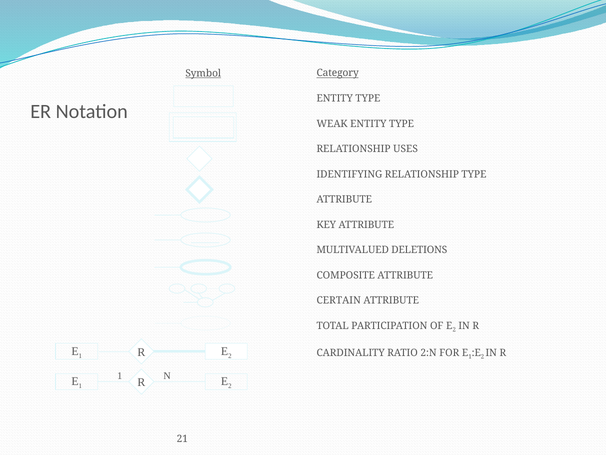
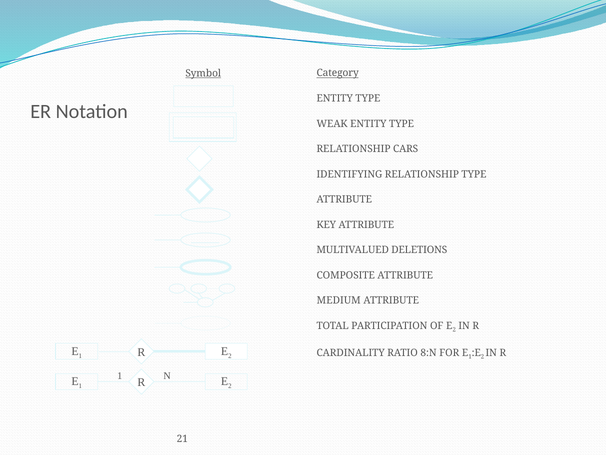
USES: USES -> CARS (406, 149)
CERTAIN: CERTAIN -> MEDIUM (339, 300)
2:N: 2:N -> 8:N (429, 352)
